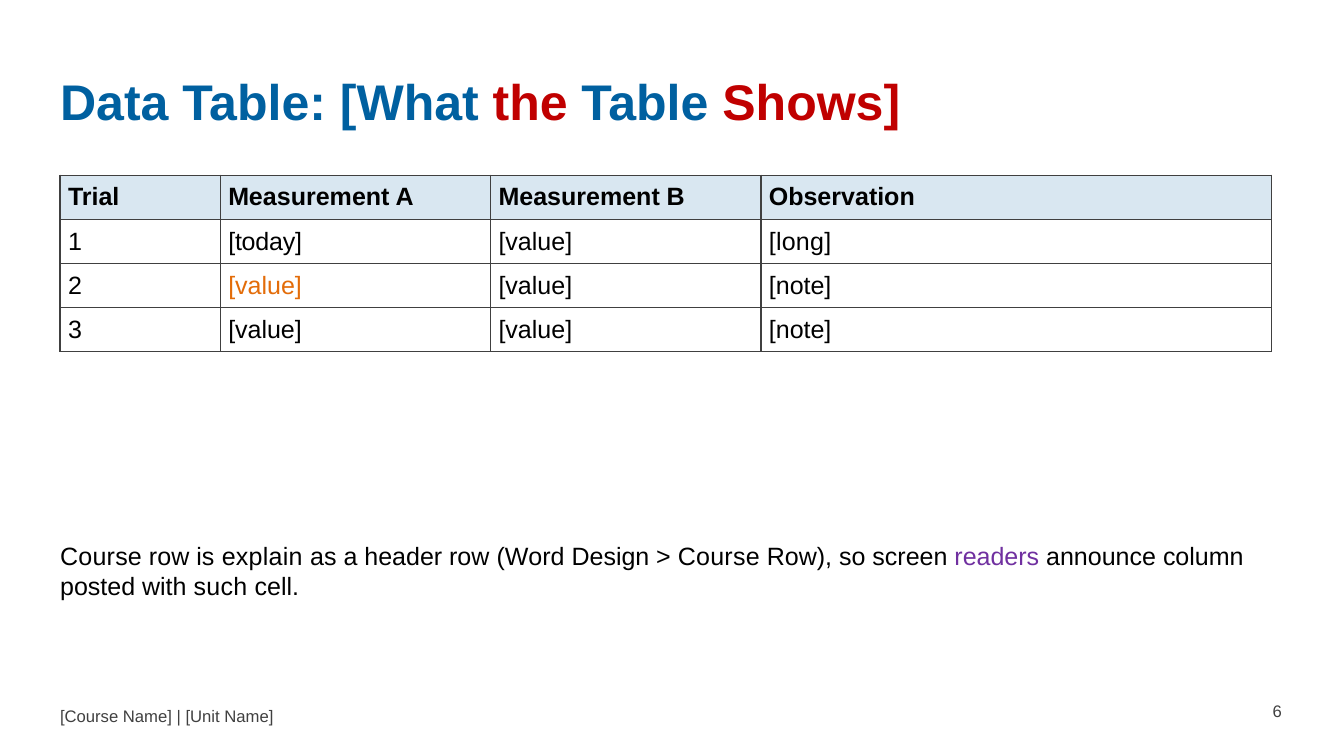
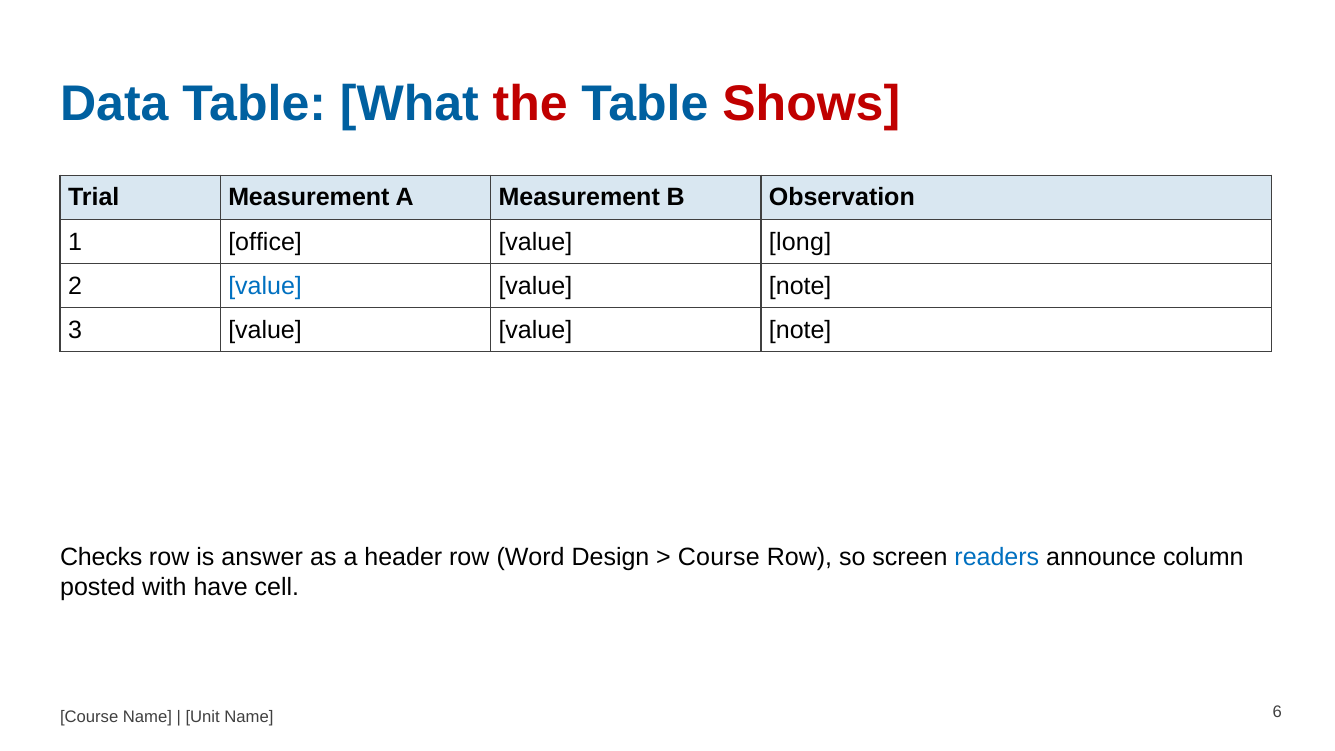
today: today -> office (265, 242)
value colour: orange -> blue (265, 286)
Course: Course -> Checks (101, 557)
explain: explain -> answer (262, 557)
readers colour: purple -> blue (997, 557)
such: such -> have (221, 587)
